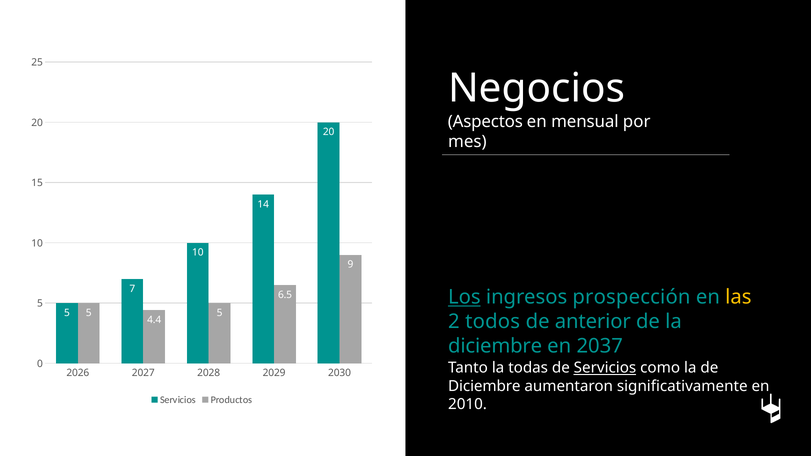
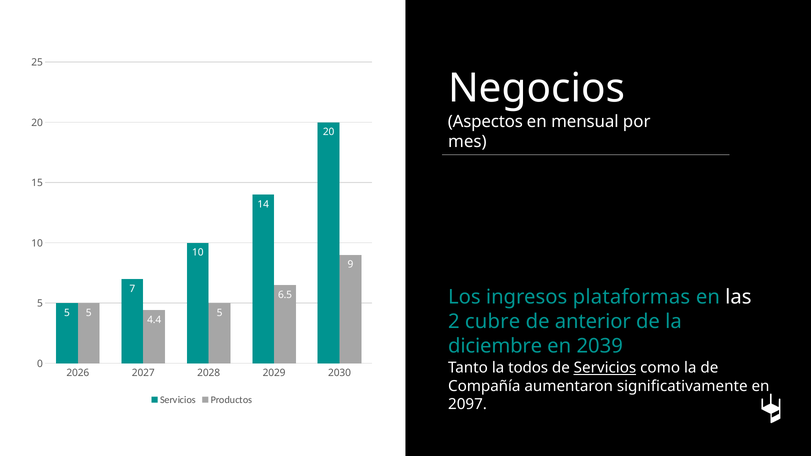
Los underline: present -> none (464, 297)
prospección: prospección -> plataformas (631, 297)
las colour: yellow -> white (738, 297)
todos: todos -> cubre (493, 322)
2037: 2037 -> 2039 (600, 346)
todas: todas -> todos (528, 368)
Diciembre: Diciembre -> Compañía (484, 386)
2010: 2010 -> 2097 (468, 404)
